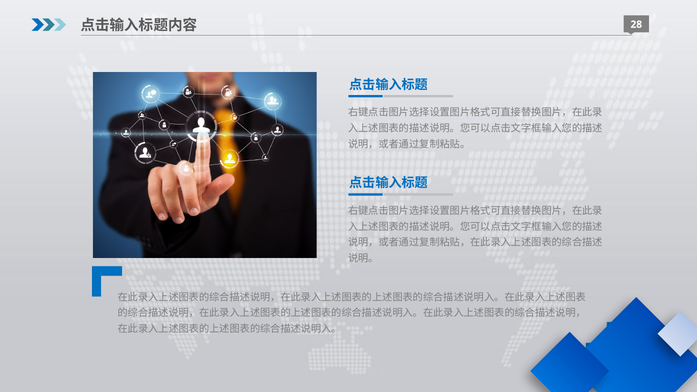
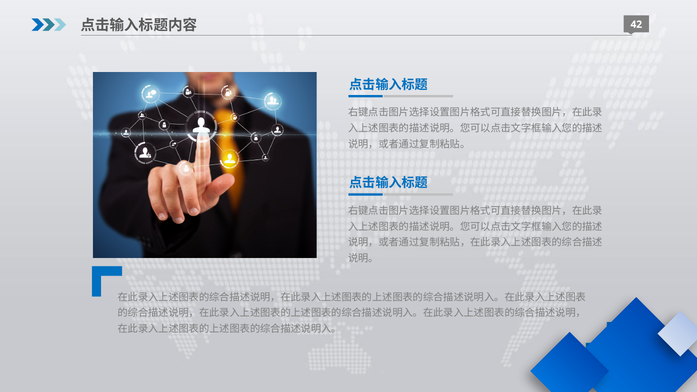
28: 28 -> 42 (636, 24)
